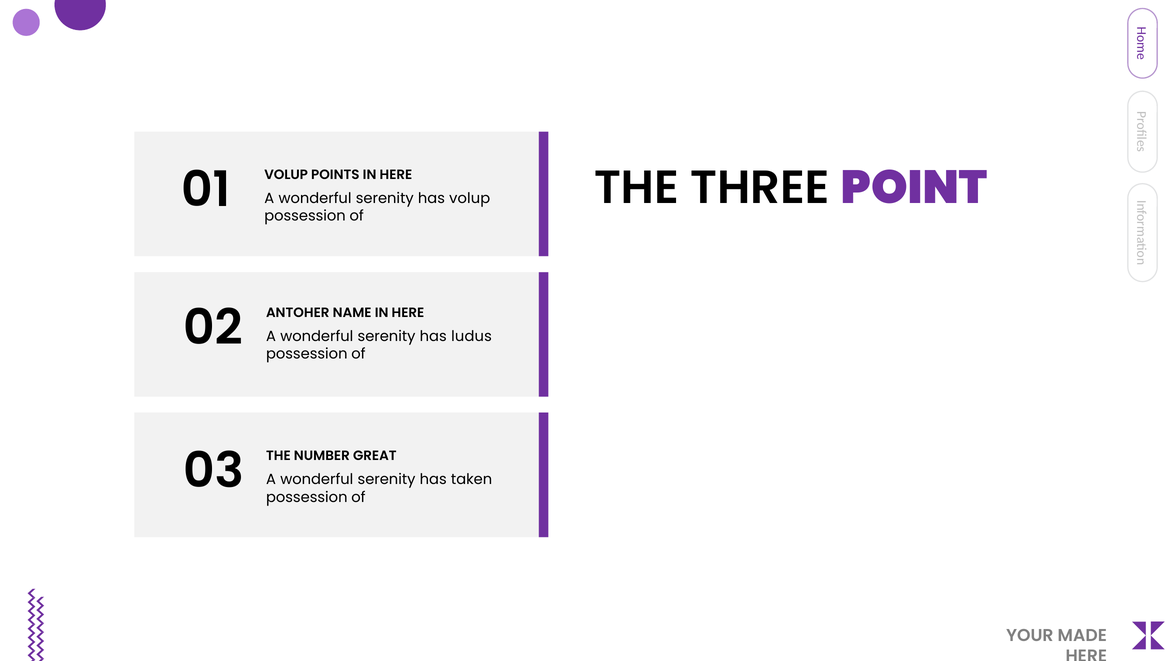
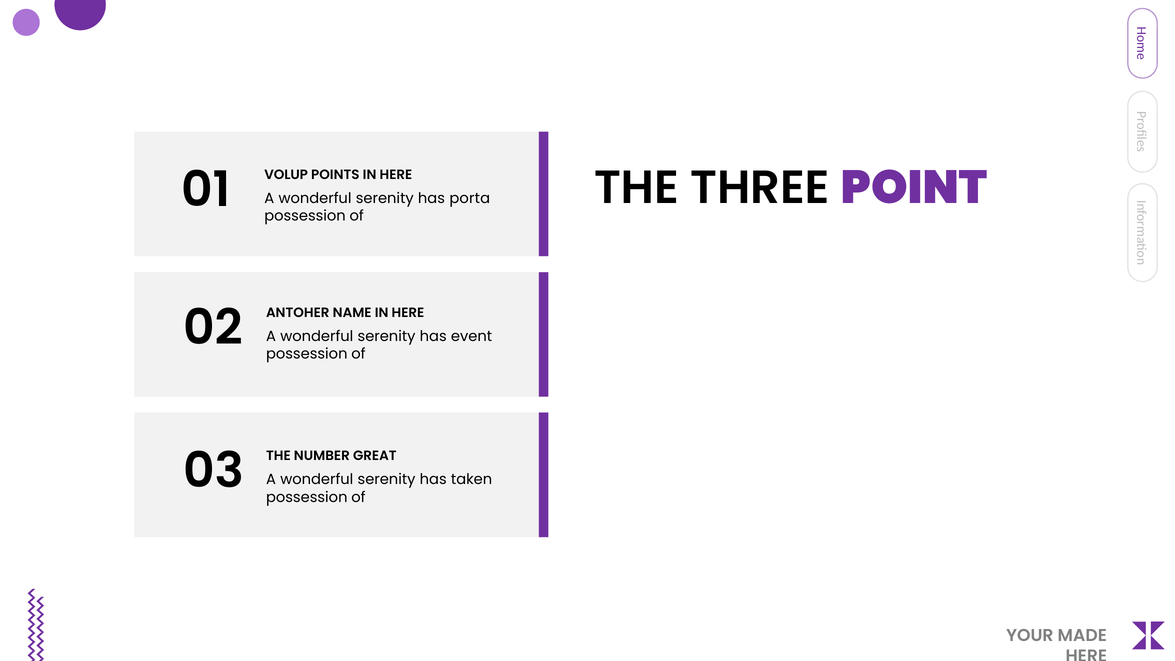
has volup: volup -> porta (470, 198)
ludus: ludus -> event (472, 336)
